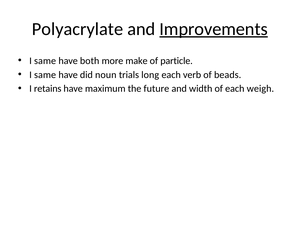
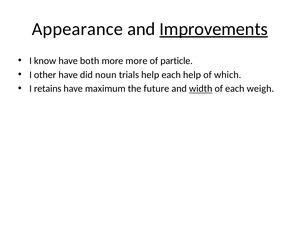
Polyacrylate: Polyacrylate -> Appearance (77, 29)
same: same -> know (45, 61)
more make: make -> more (136, 61)
same: same -> other (45, 75)
trials long: long -> help (150, 75)
each verb: verb -> help (192, 75)
beads: beads -> which (228, 75)
width underline: none -> present (201, 89)
